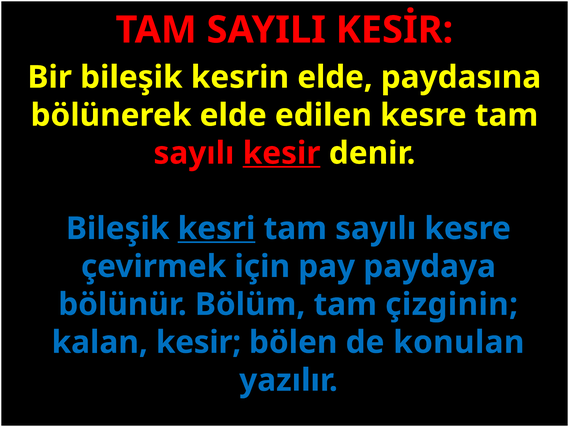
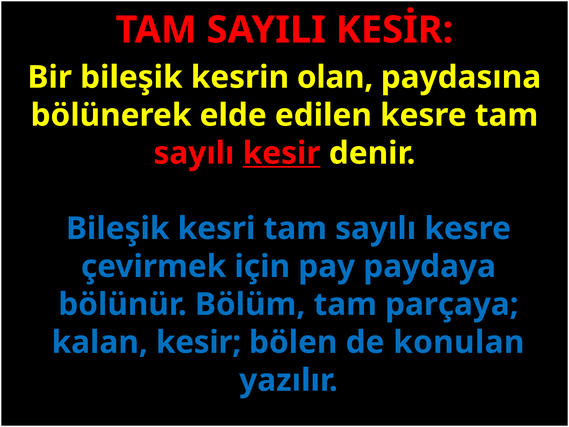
kesrin elde: elde -> olan (335, 77)
kesri underline: present -> none (217, 228)
çizginin: çizginin -> parçaya (452, 304)
